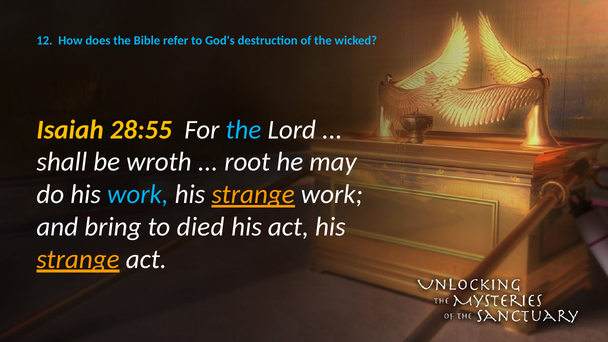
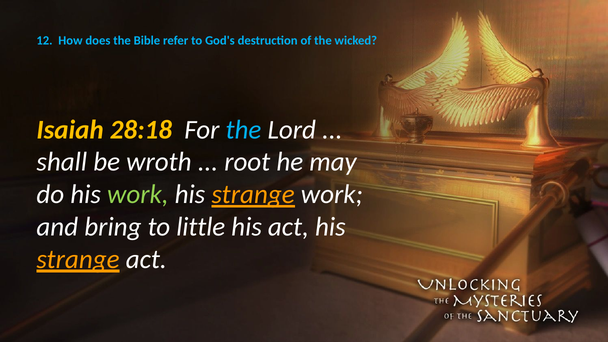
28:55: 28:55 -> 28:18 (141, 130)
work colour: light blue -> light green (138, 194)
died: died -> little (201, 227)
